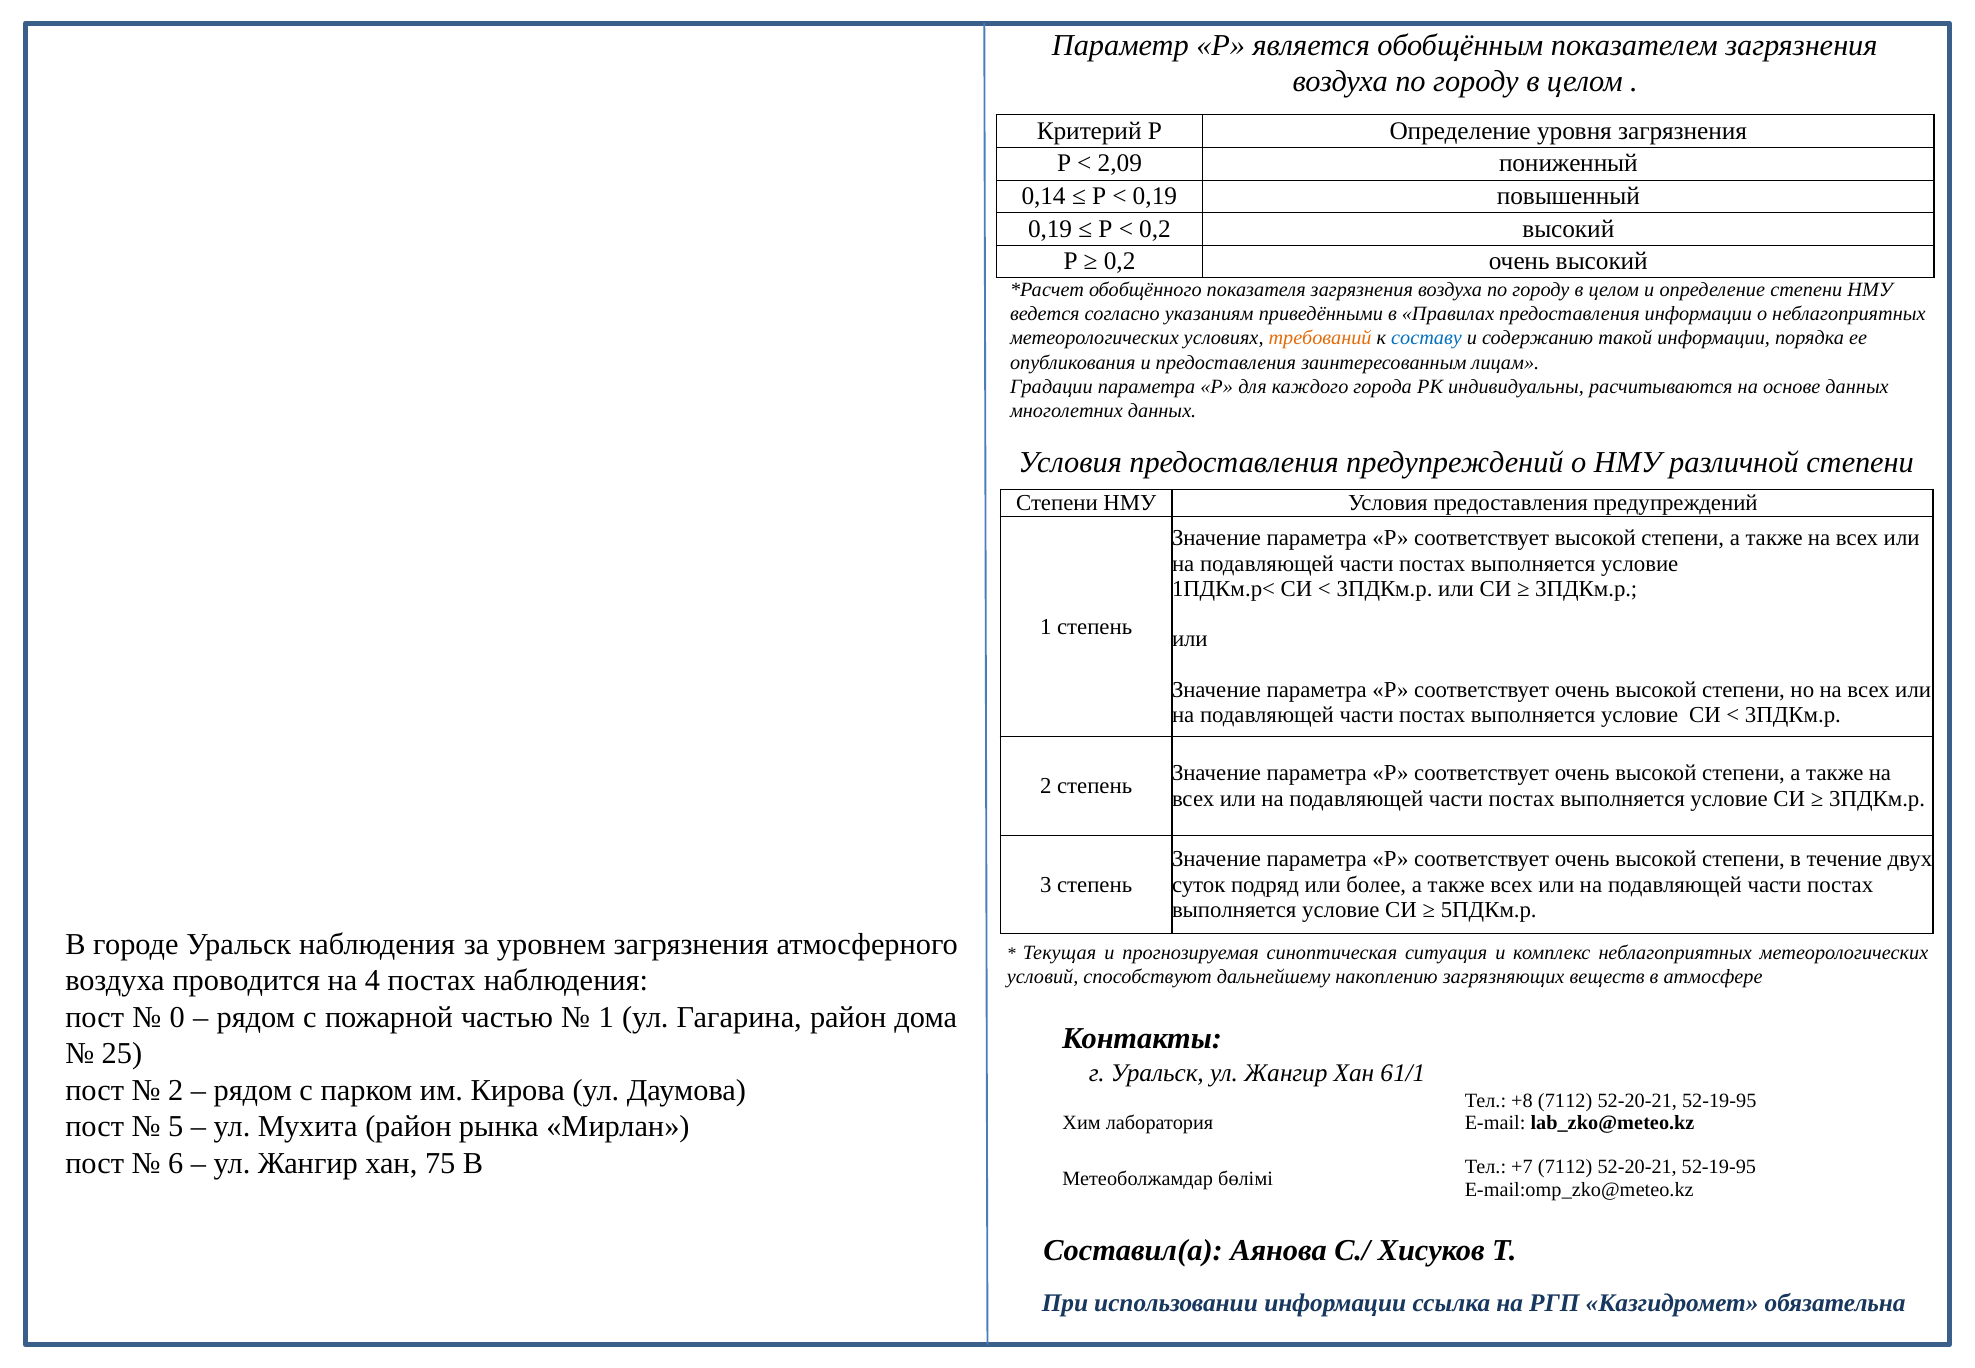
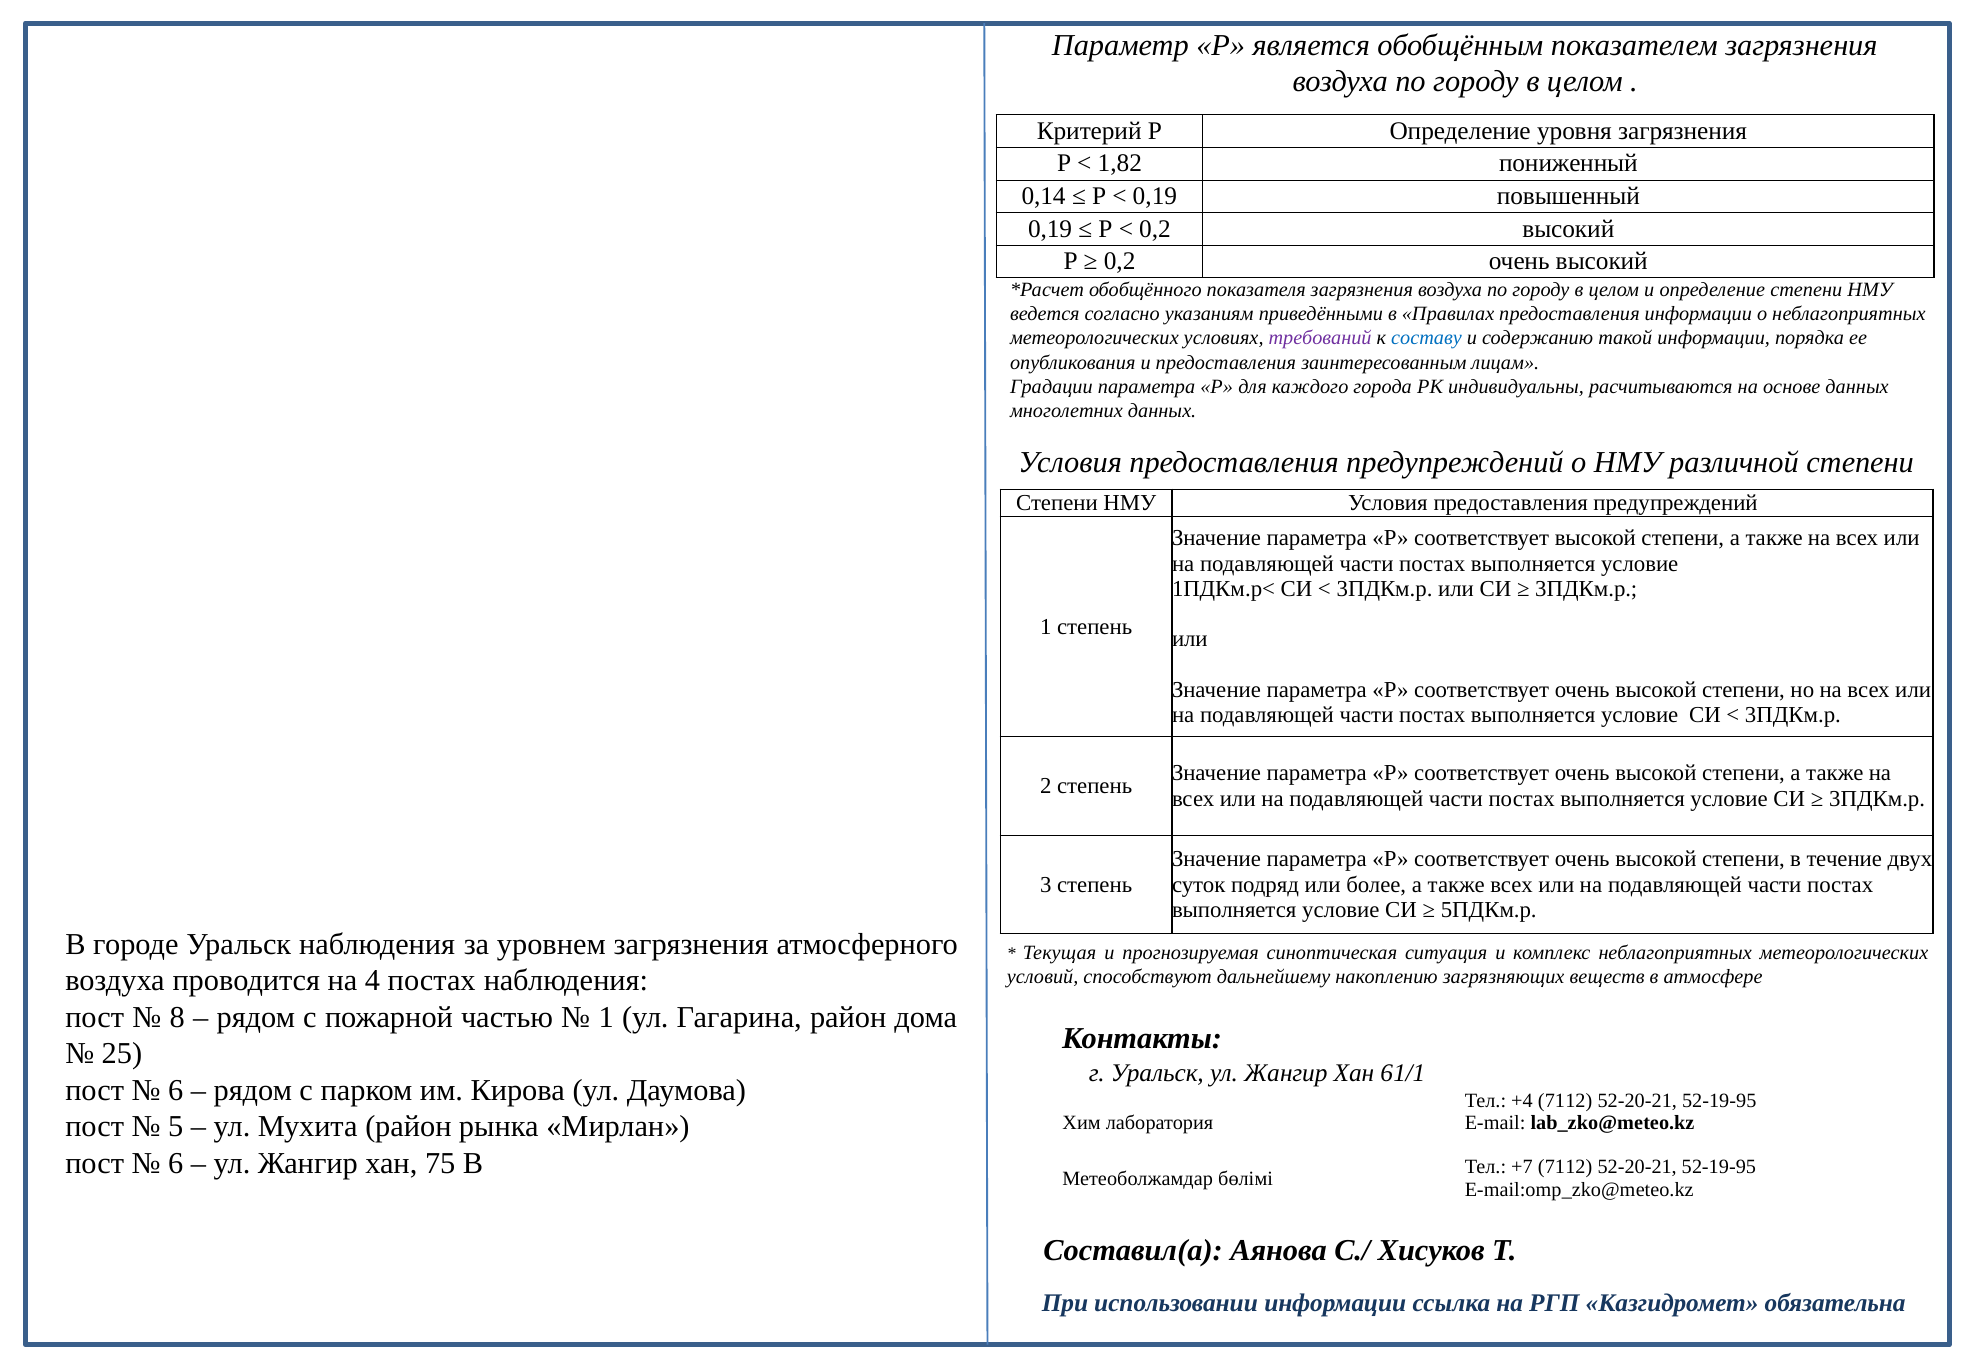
2,09: 2,09 -> 1,82 (1120, 163)
требований colour: orange -> purple (1320, 338)
0: 0 -> 8 (177, 1017)
2: 2 -> 6 (176, 1090)
+8: +8 -> +4 (1522, 1100)
